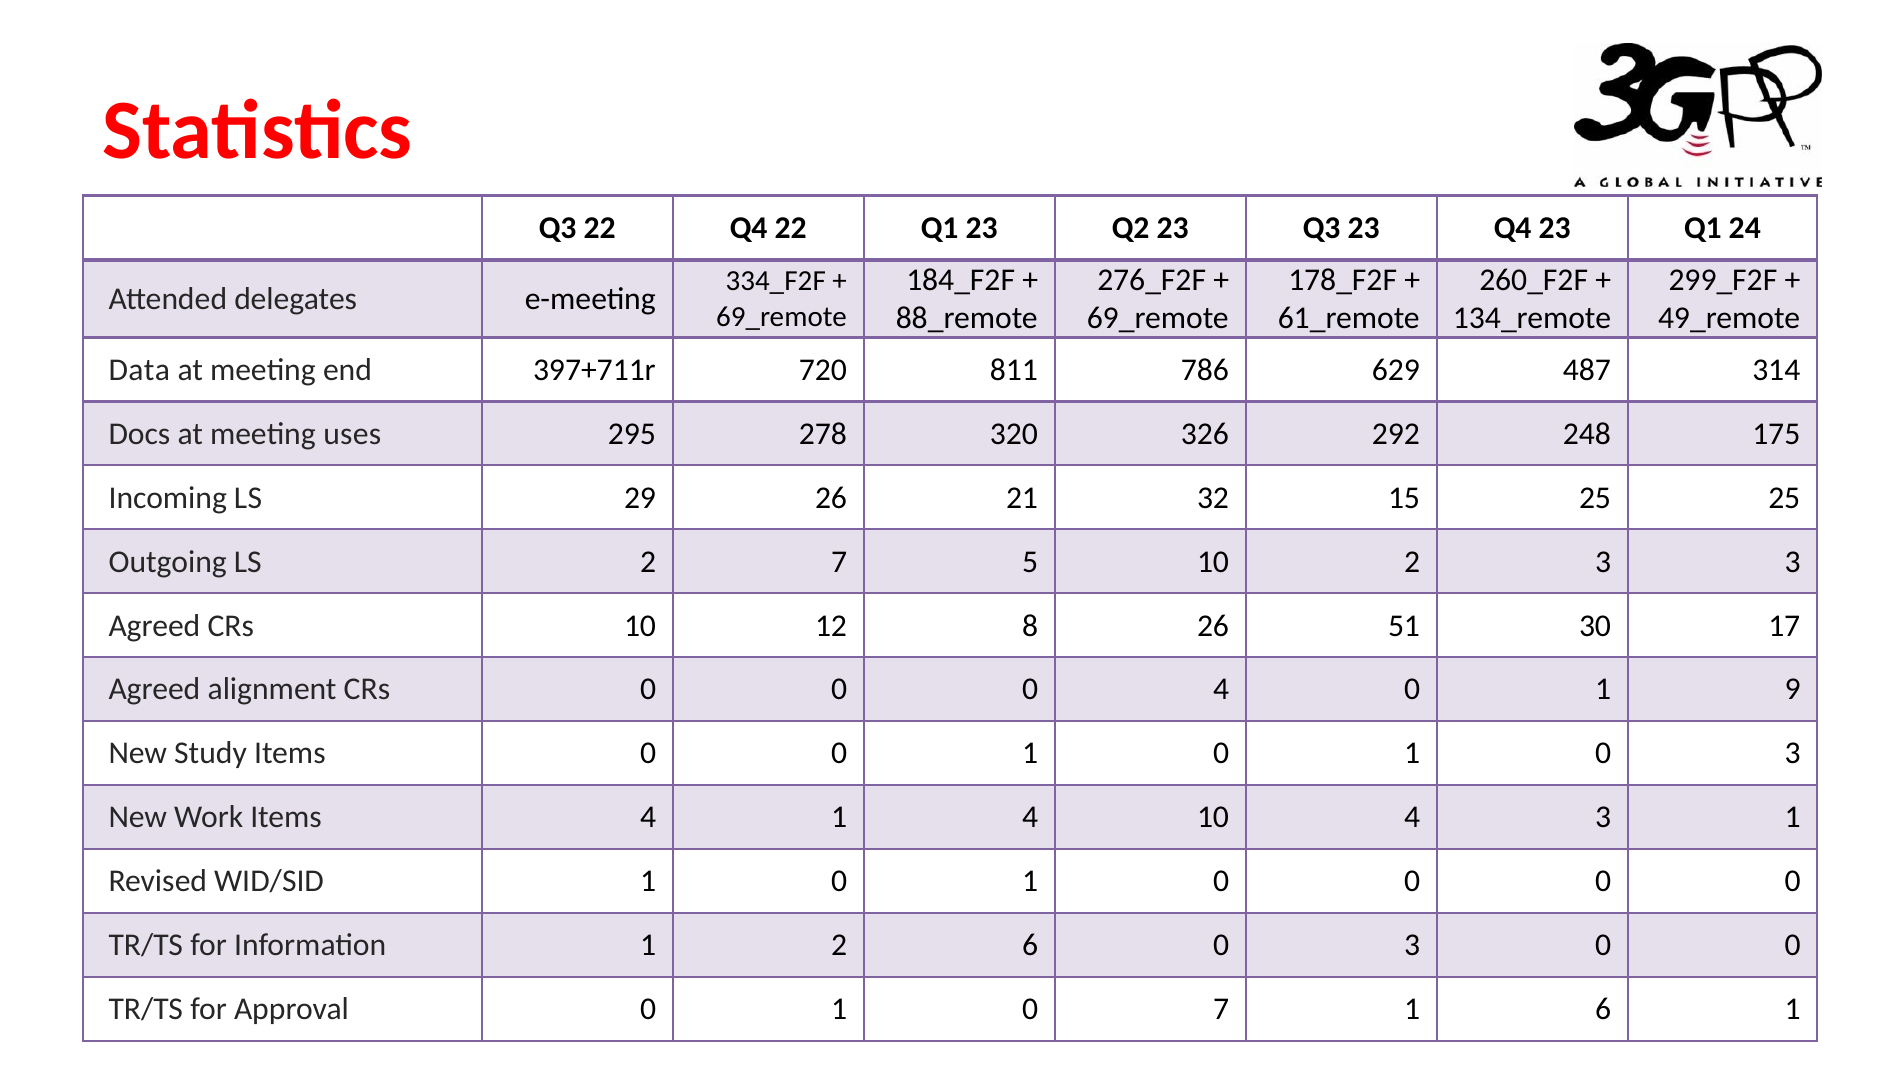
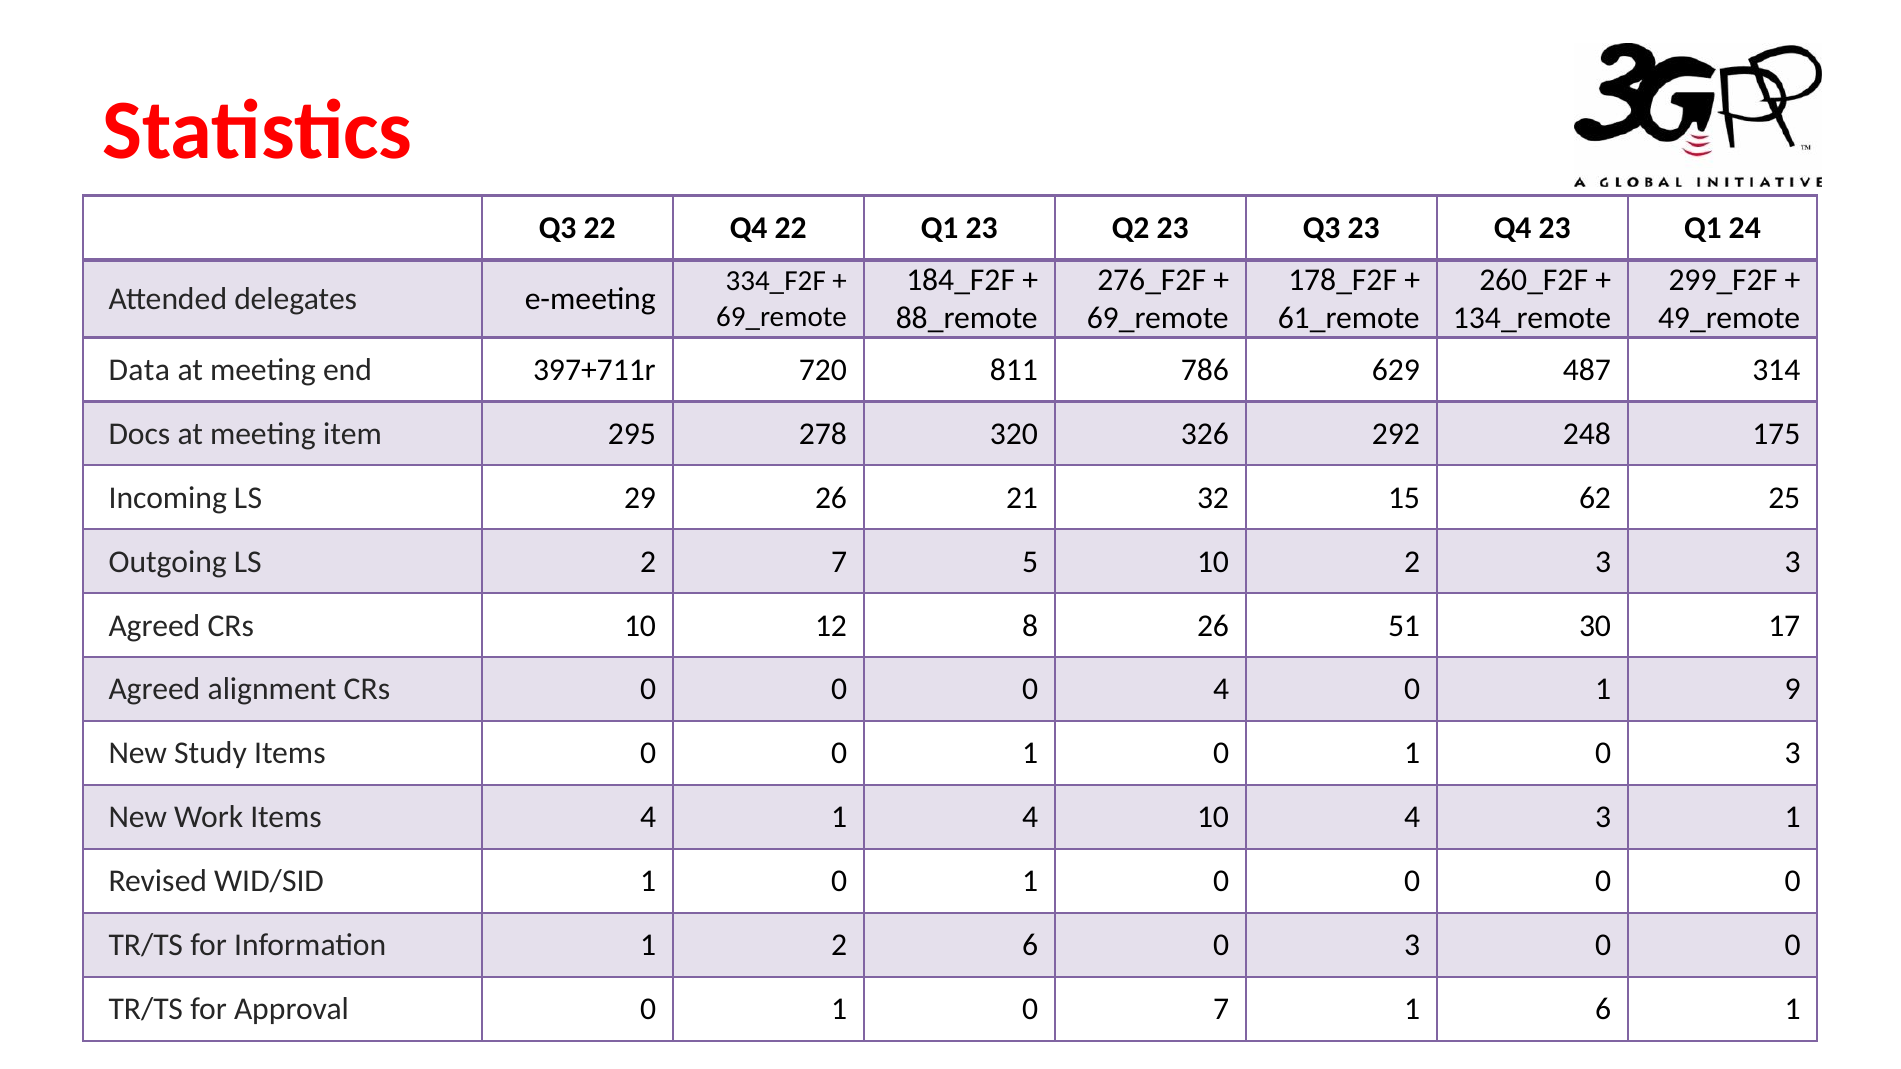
uses: uses -> item (352, 434)
15 25: 25 -> 62 (1595, 498)
